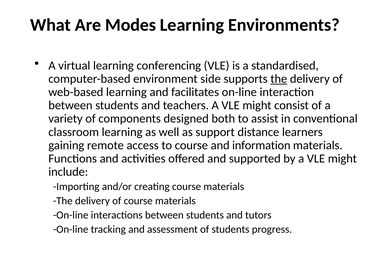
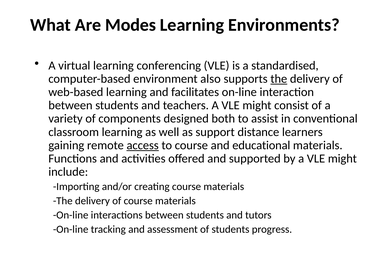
side: side -> also (211, 79)
access underline: none -> present (143, 146)
information: information -> educational (261, 146)
